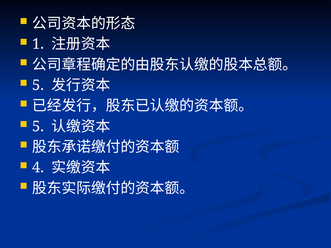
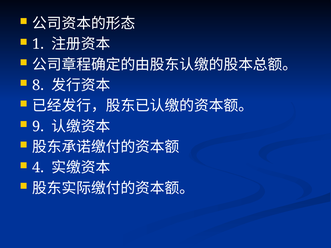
5: 5 -> 8 (38, 85)
5: 5 -> 9 (38, 127)
